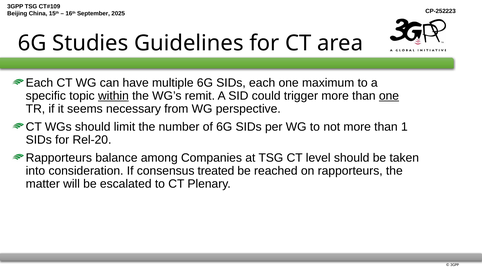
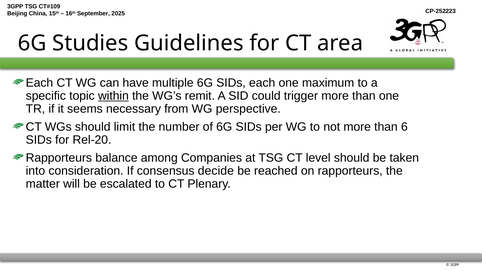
one underline: present -> none (389, 96)
1: 1 -> 6 (404, 127)
treated: treated -> decide (216, 171)
